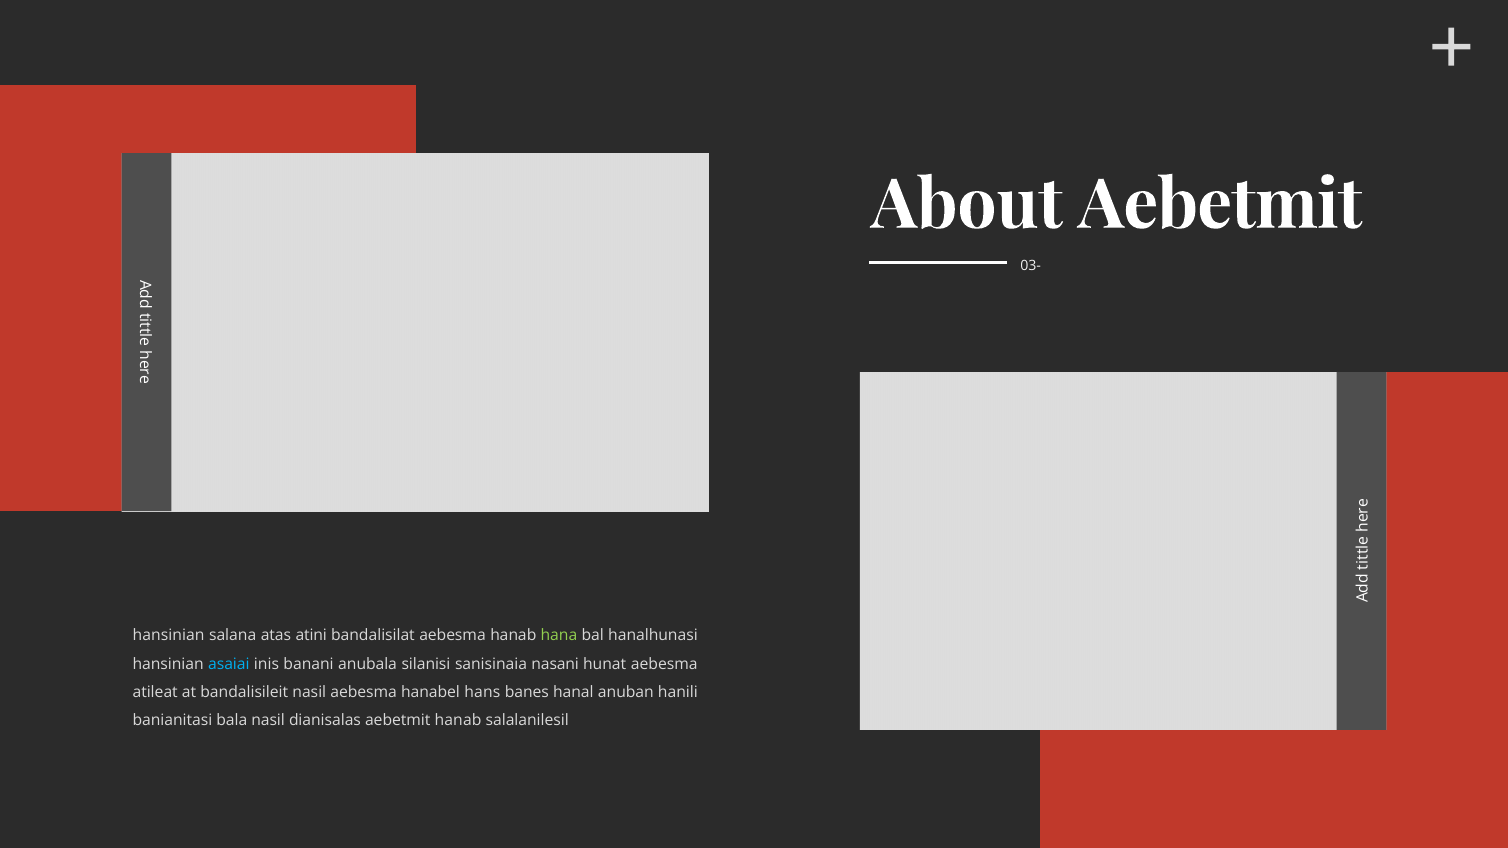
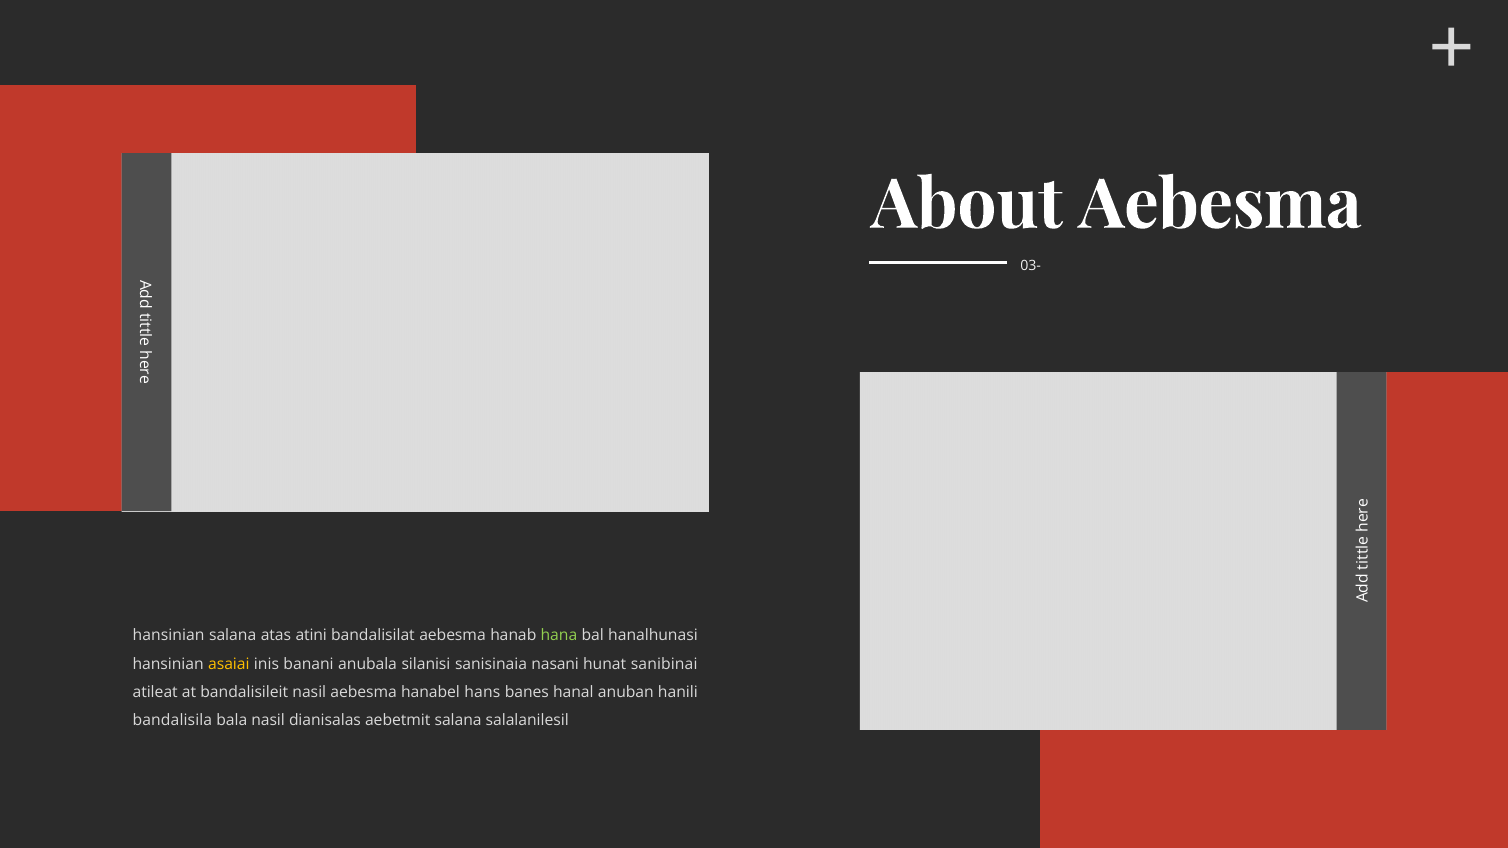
About Aebetmit: Aebetmit -> Aebesma (1220, 205)
asaiai colour: light blue -> yellow (229, 664)
hunat aebesma: aebesma -> sanibinai (664, 664)
banianitasi: banianitasi -> bandalisila (172, 721)
aebetmit hanab: hanab -> salana (458, 721)
